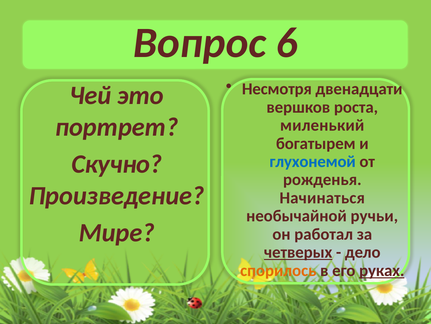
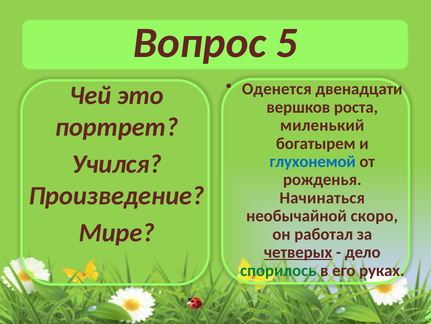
6: 6 -> 5 (287, 43)
Несмотря: Несмотря -> Оденется (277, 89)
Скучно: Скучно -> Учился (117, 164)
ручьи: ручьи -> скоро (374, 216)
спорилось colour: orange -> green (278, 270)
руках underline: present -> none (382, 270)
